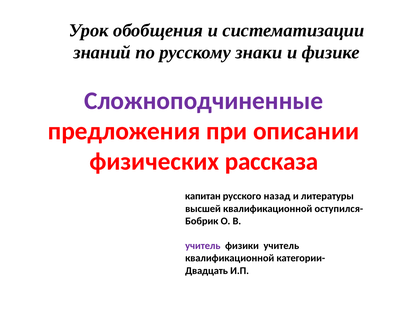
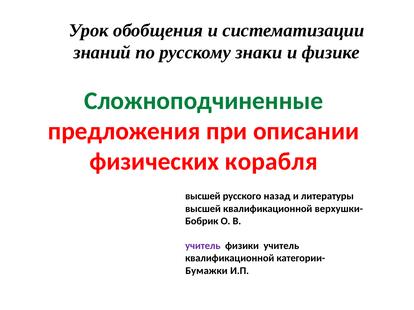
Сложноподчиненные colour: purple -> green (204, 101)
рассказа: рассказа -> корабля (271, 162)
капитан: капитан -> высшей (203, 197)
оступился-: оступился- -> верхушки- (339, 209)
Двадцать: Двадцать -> Бумажки (206, 271)
